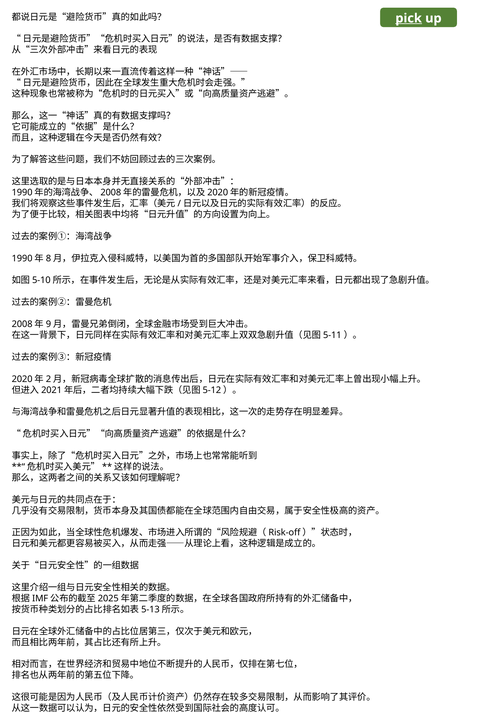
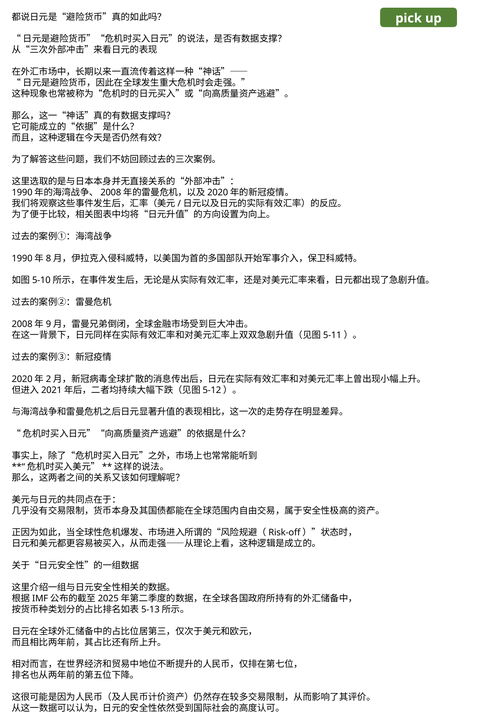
pick underline: present -> none (409, 18)
